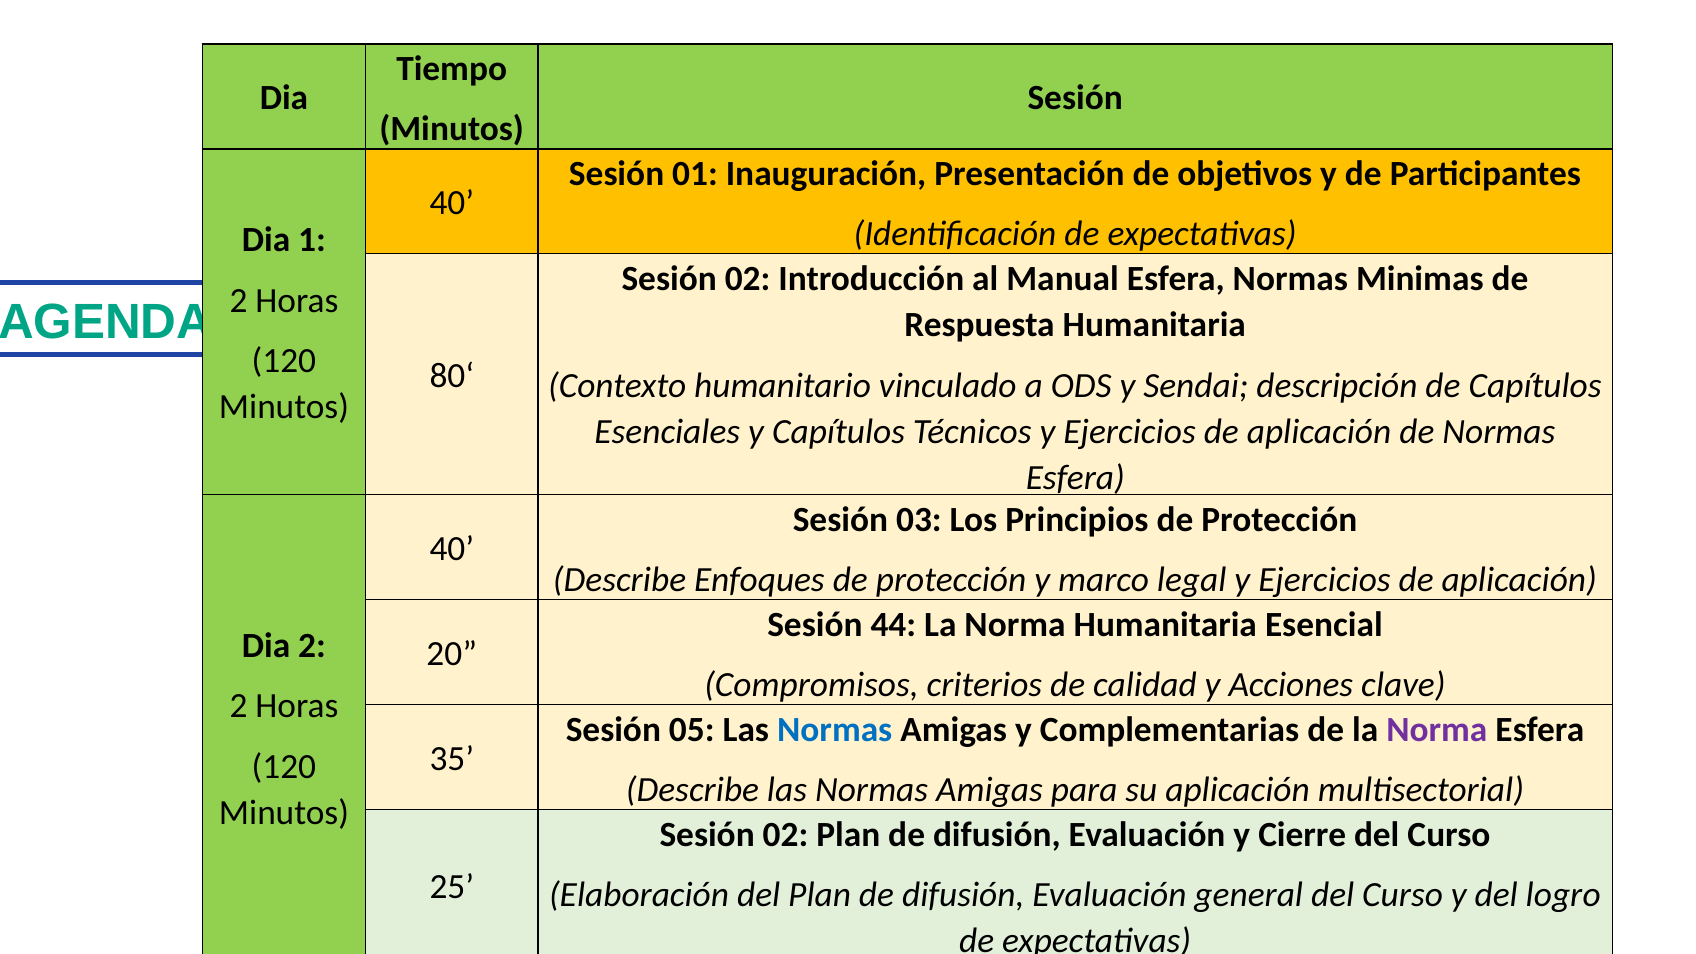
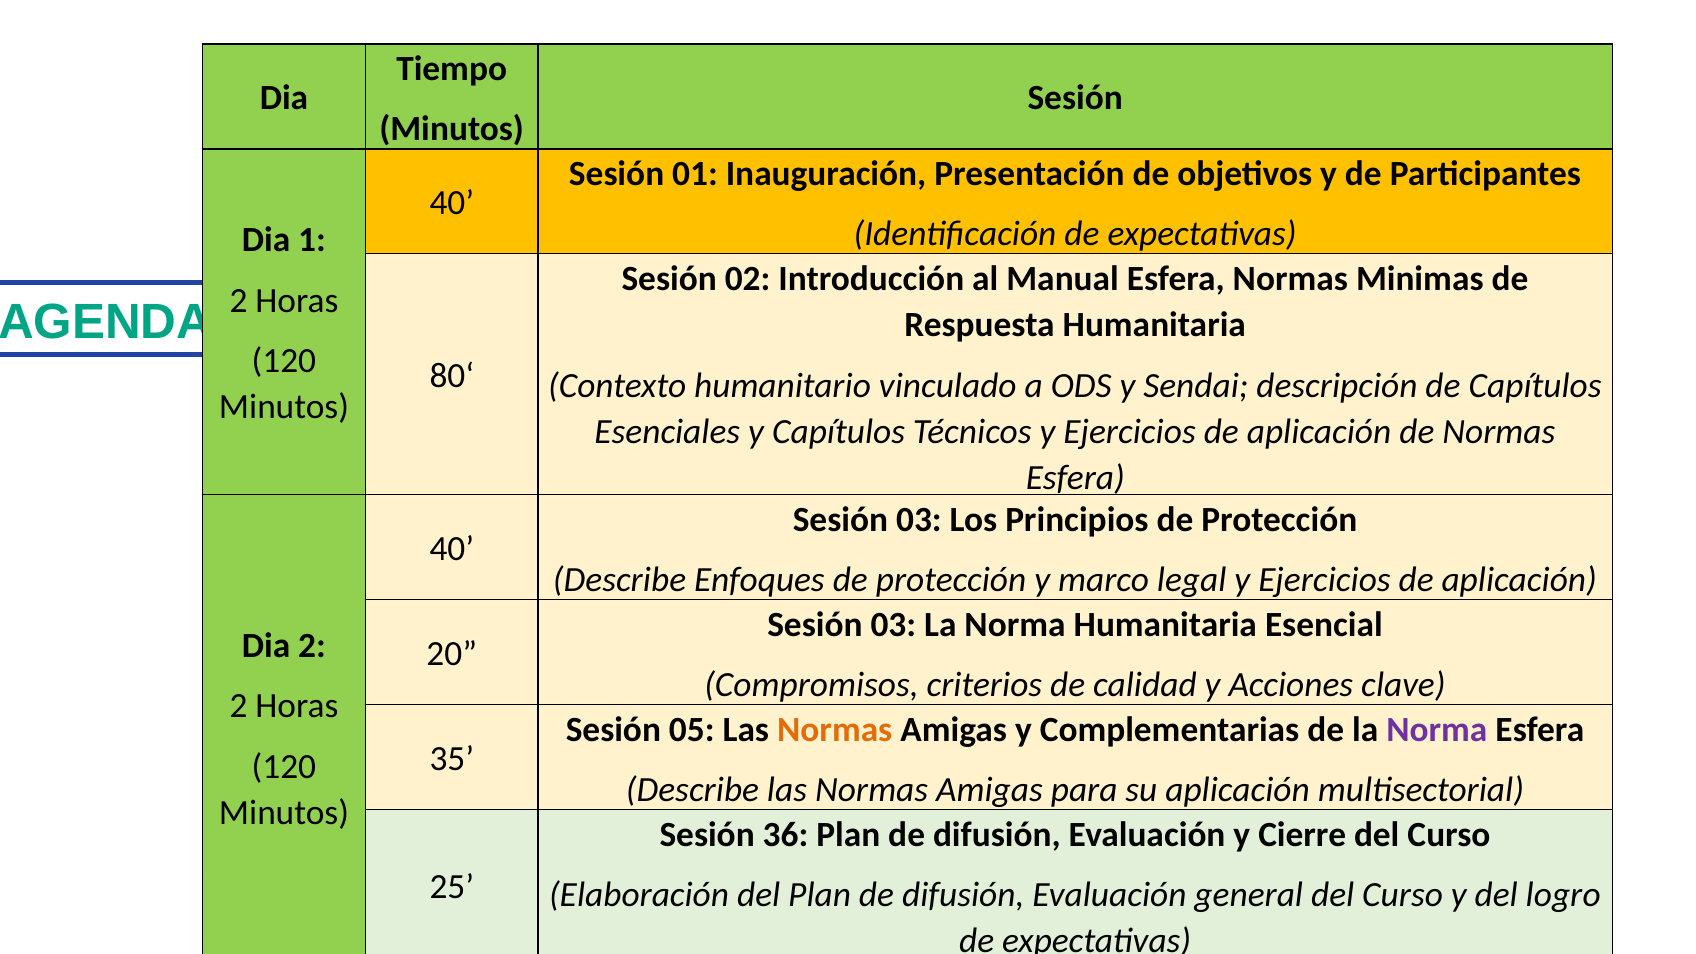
44: 44 -> 03 (893, 625)
Normas colour: blue -> orange (835, 730)
02: 02 -> 36 (786, 834)
